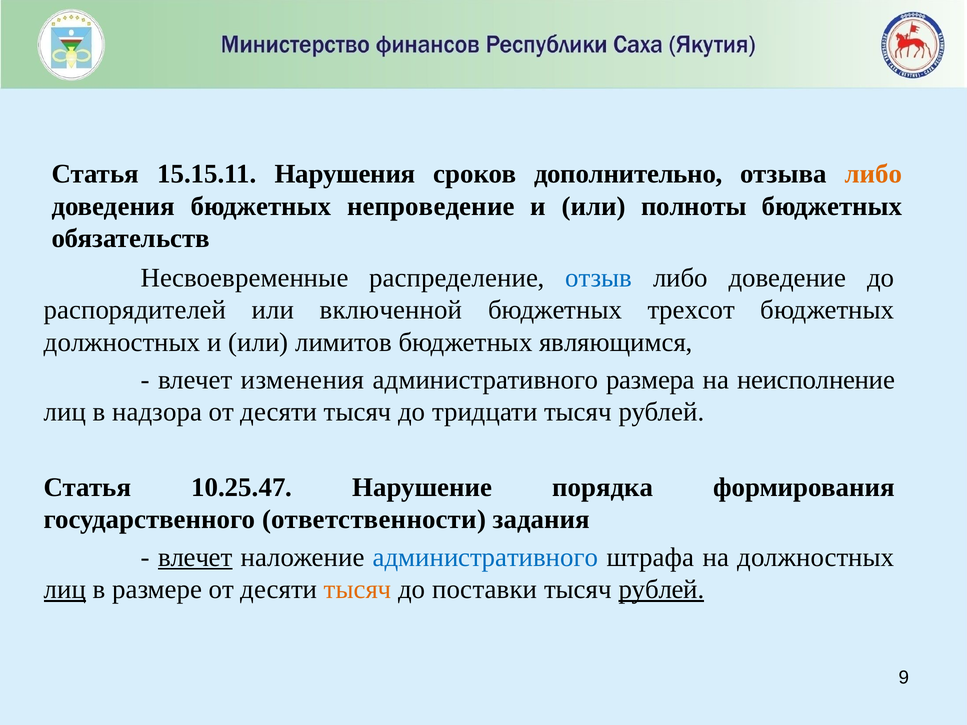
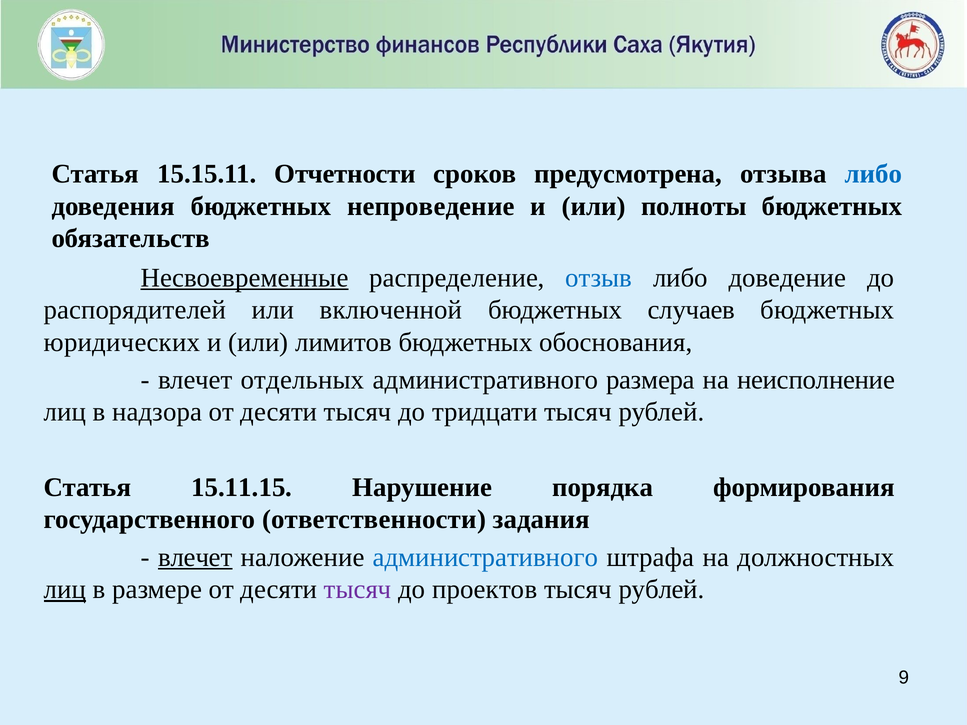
Нарушения: Нарушения -> Отчетности (345, 174)
дополнительно: дополнительно -> предусмотрена (628, 174)
либо colour: orange -> blue (874, 174)
Несвоевременные underline: none -> present (245, 278)
трехсот: трехсот -> случаев (691, 310)
должностных: должностных -> юридических (122, 342)
являющимся: являющимся -> обоснования (616, 342)
изменения: изменения -> отдельных (303, 380)
10.25.47: 10.25.47 -> 15.11.15 (242, 487)
тысяч colour: orange -> purple (358, 590)
поставки: поставки -> проектов (485, 590)
рублей underline: present -> none (661, 590)
